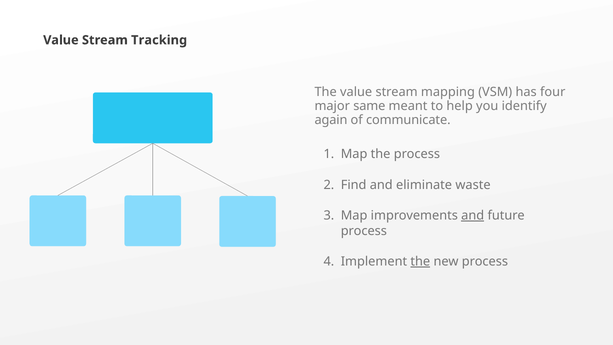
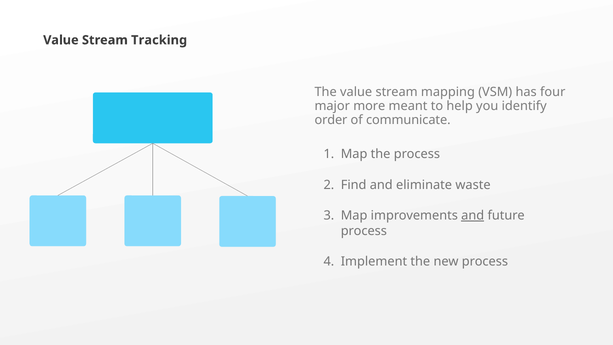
same: same -> more (369, 106)
again: again -> order (331, 120)
the underline: present -> none (420, 261)
